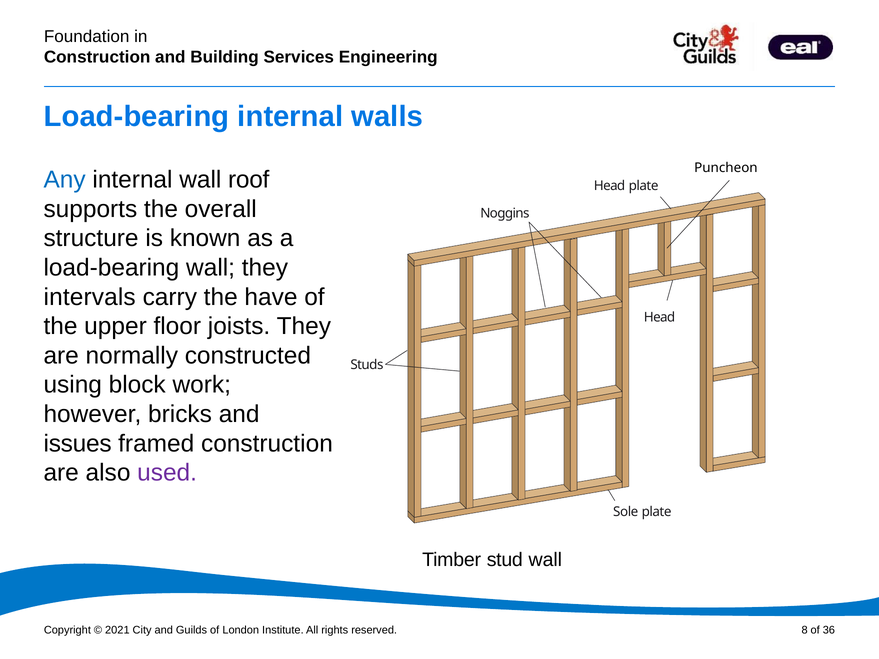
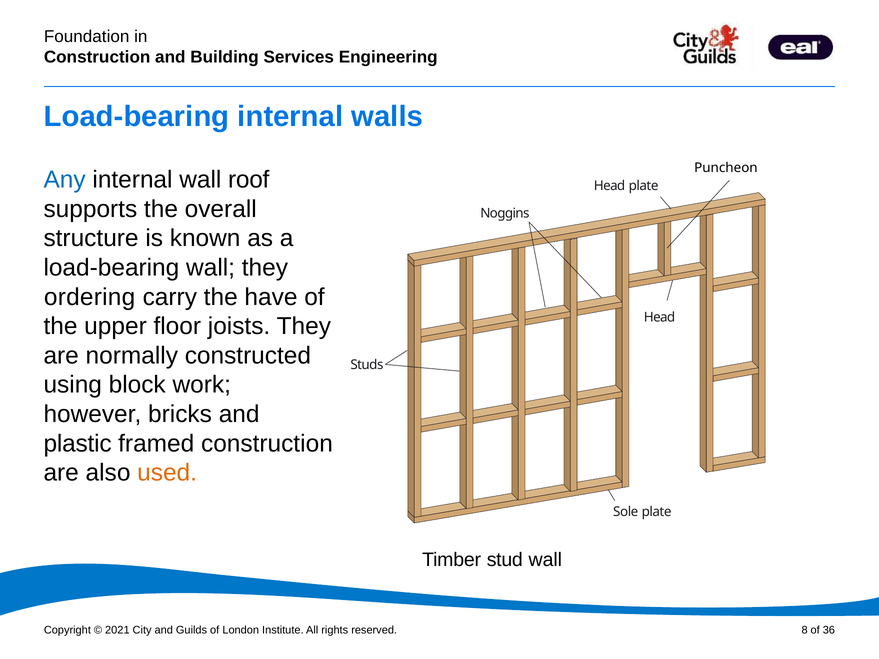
intervals: intervals -> ordering (90, 297)
issues: issues -> plastic (78, 444)
used colour: purple -> orange (167, 473)
